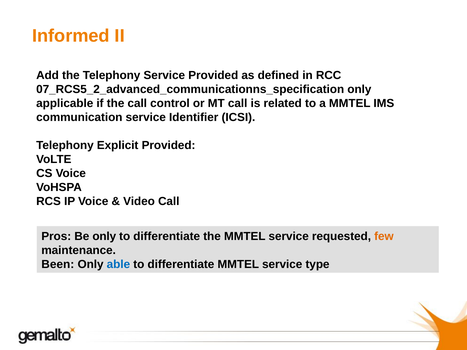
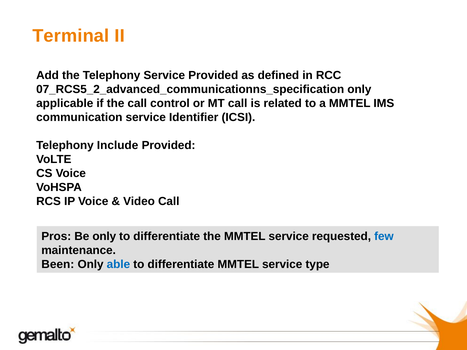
Informed: Informed -> Terminal (71, 36)
Explicit: Explicit -> Include (118, 145)
few colour: orange -> blue (384, 236)
